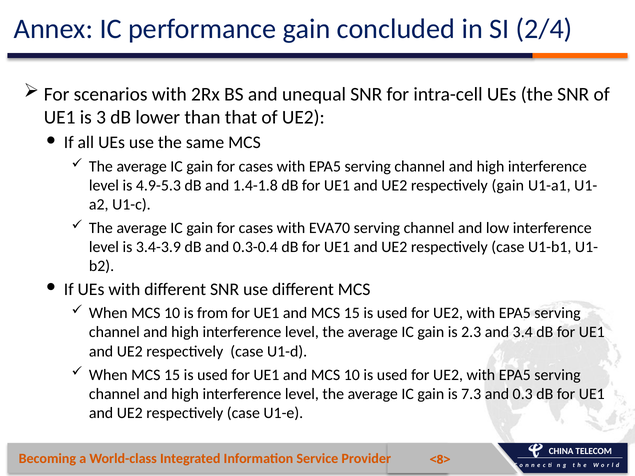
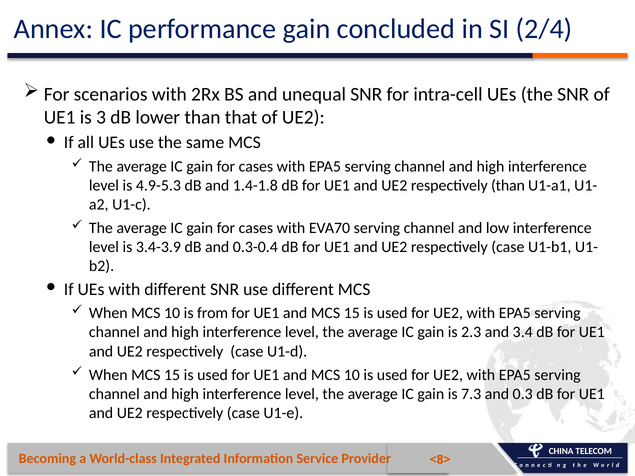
respectively gain: gain -> than (508, 186)
